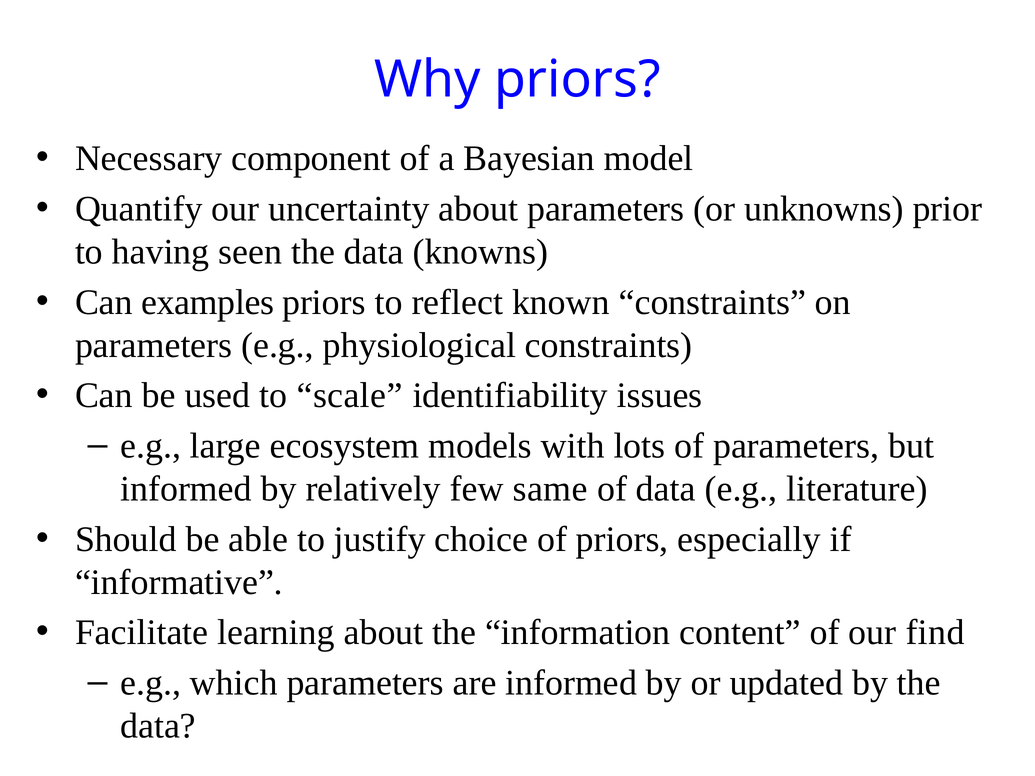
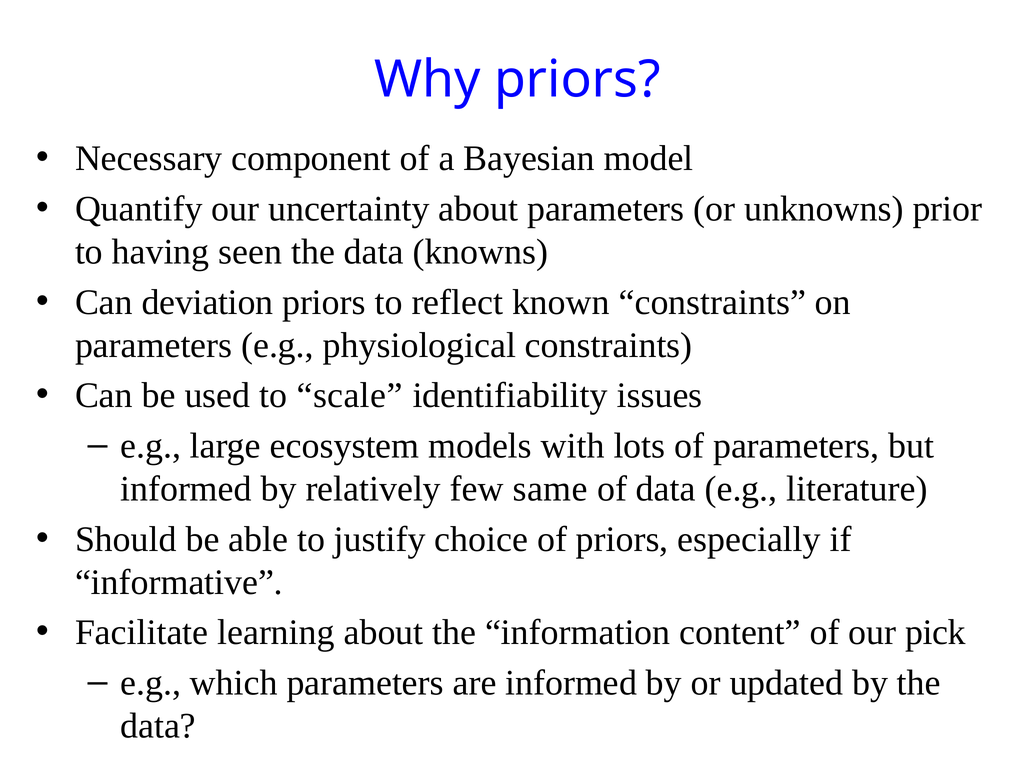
examples: examples -> deviation (208, 302)
find: find -> pick (935, 633)
